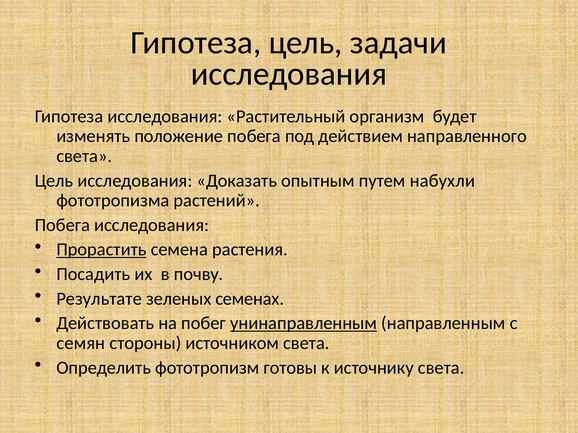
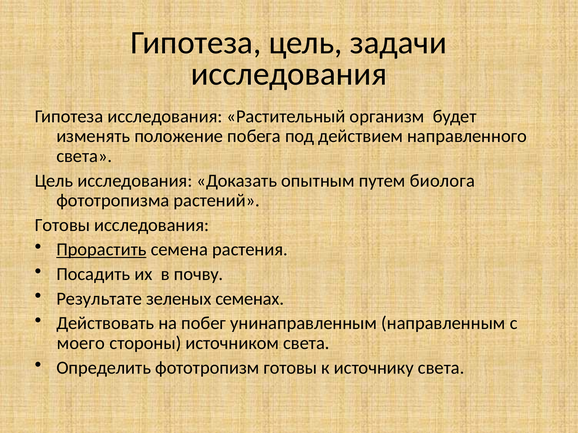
набухли: набухли -> биолога (442, 181)
Побега: Побега -> Готовы (62, 225)
унинаправленным underline: present -> none (304, 324)
семян: семян -> моего (81, 343)
